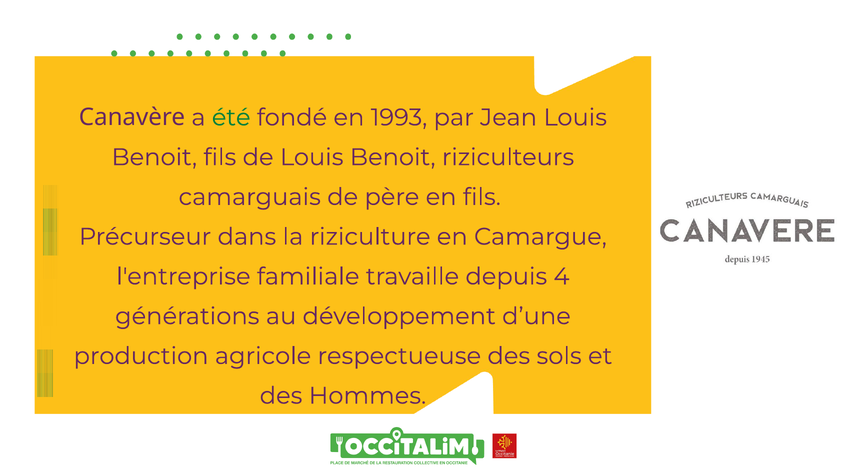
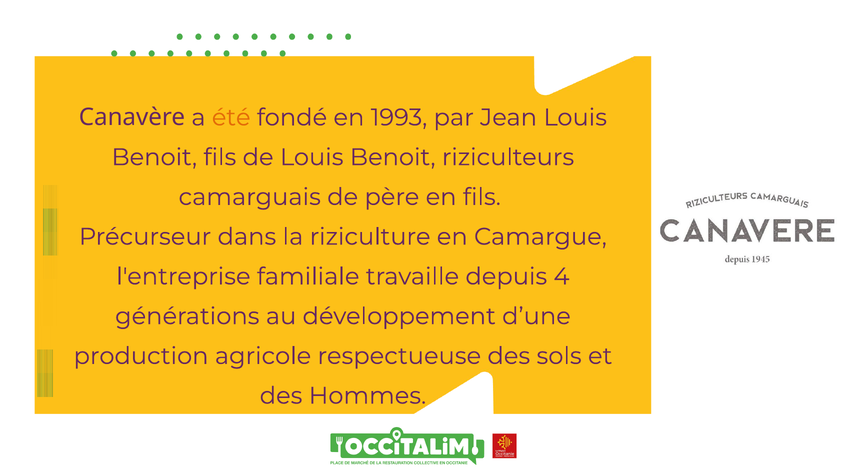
été colour: green -> orange (231, 118)
